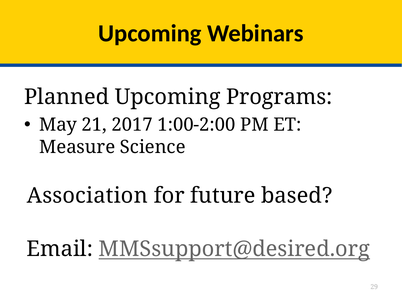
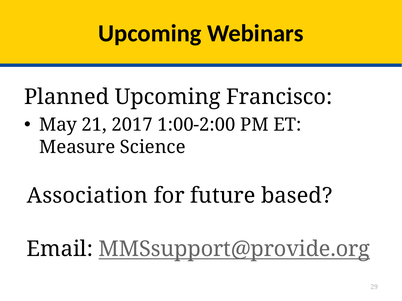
Programs: Programs -> Francisco (279, 97)
MMSsupport@desired.org: MMSsupport@desired.org -> MMSsupport@provide.org (234, 249)
